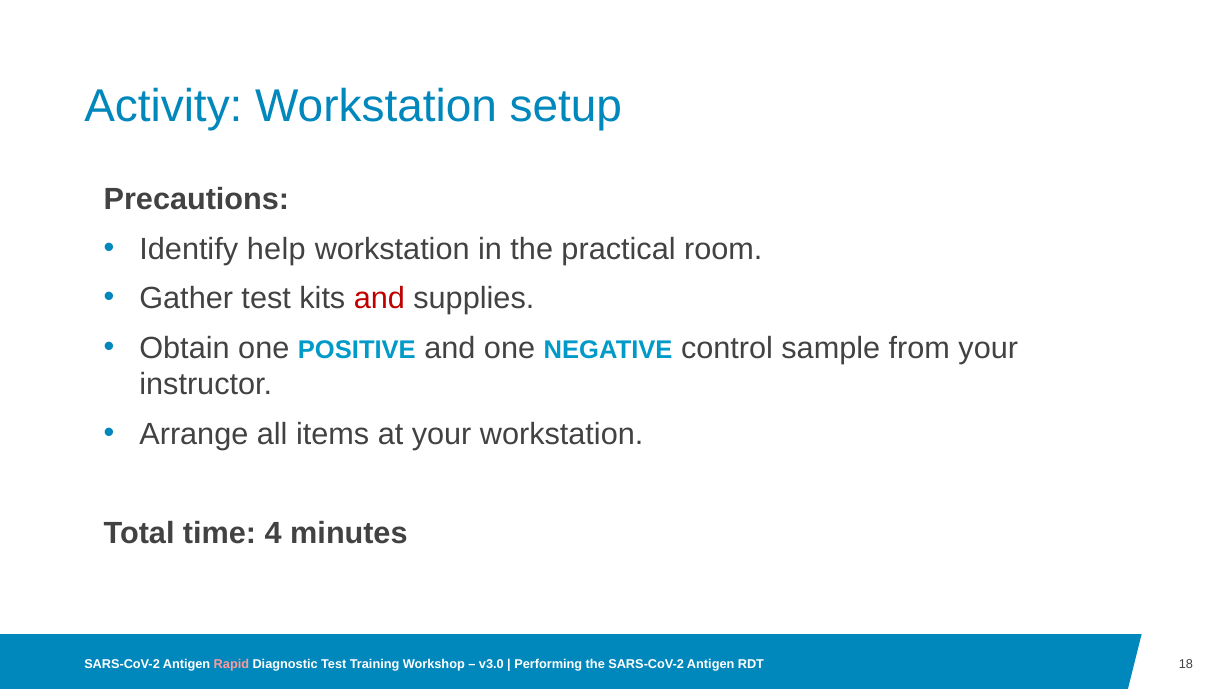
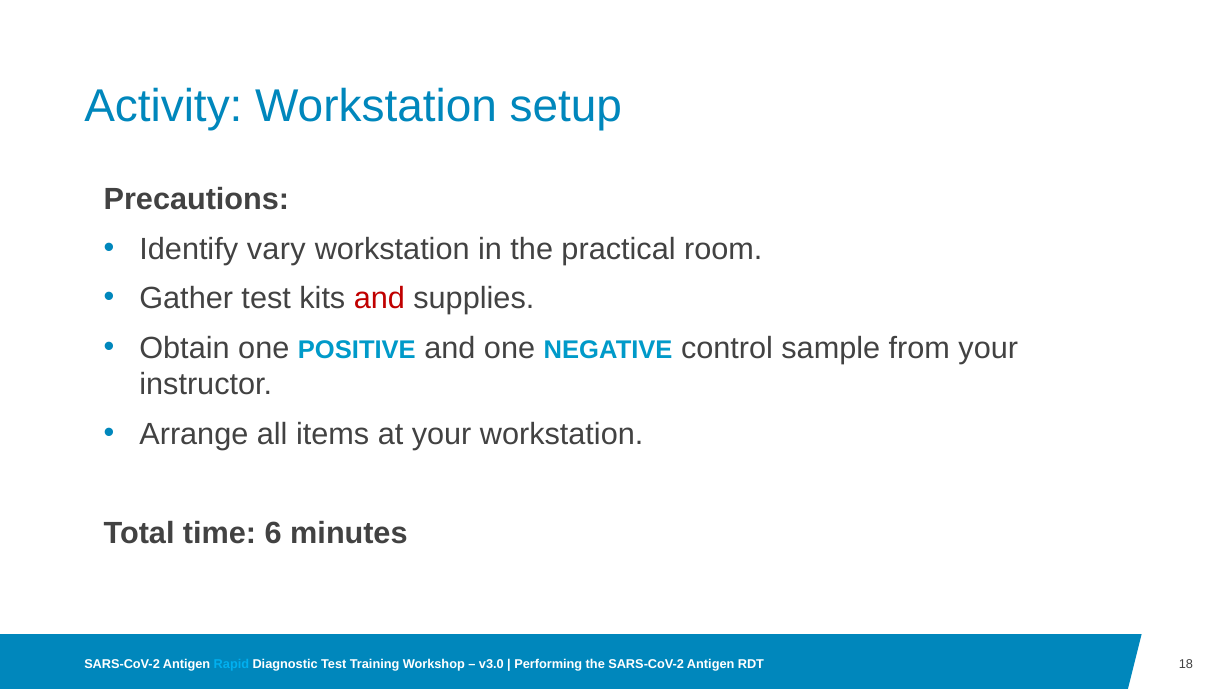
help: help -> vary (276, 249)
4: 4 -> 6 (273, 534)
Rapid colour: pink -> light blue (231, 665)
